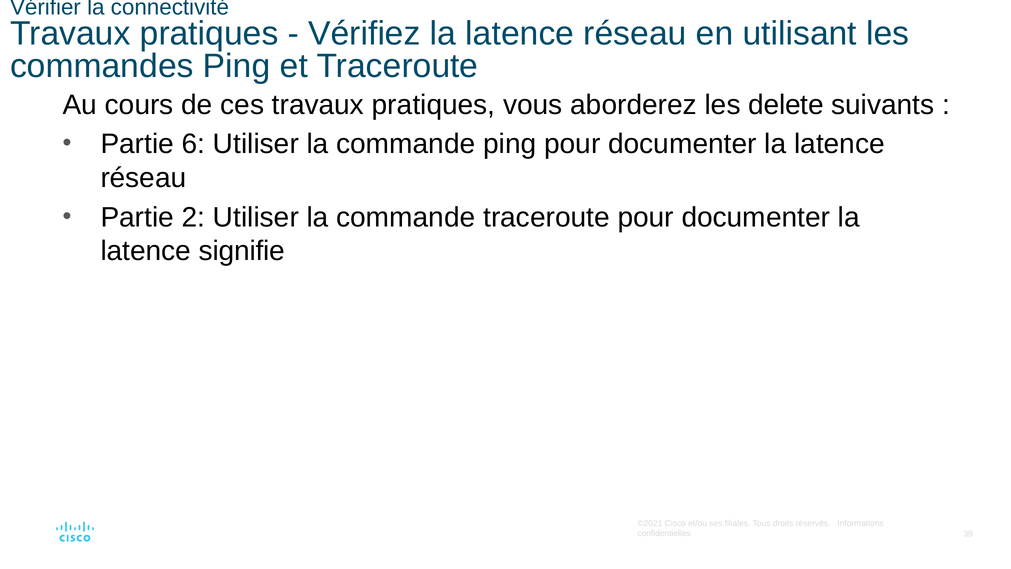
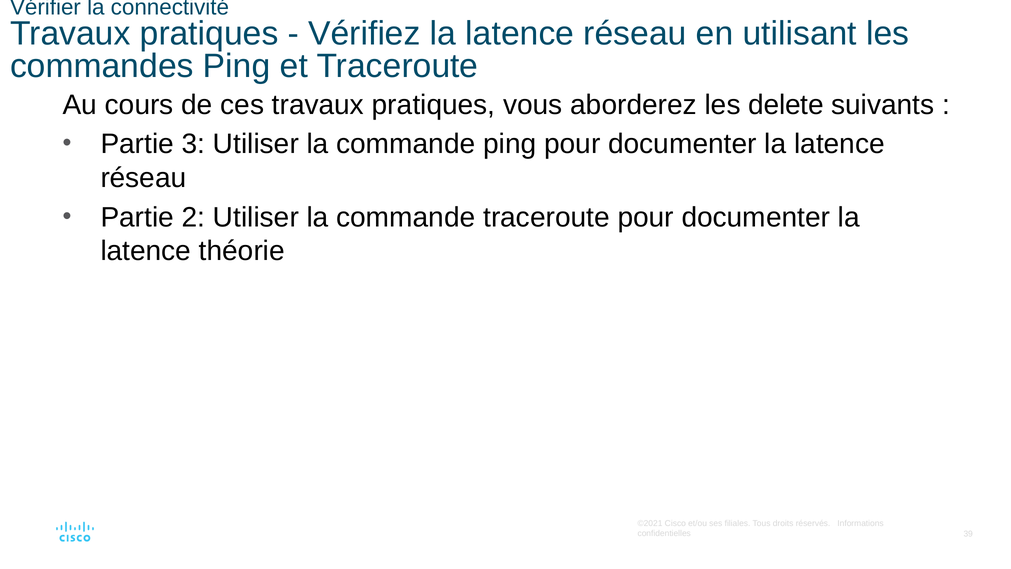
6: 6 -> 3 (193, 144)
signifie: signifie -> théorie (242, 251)
